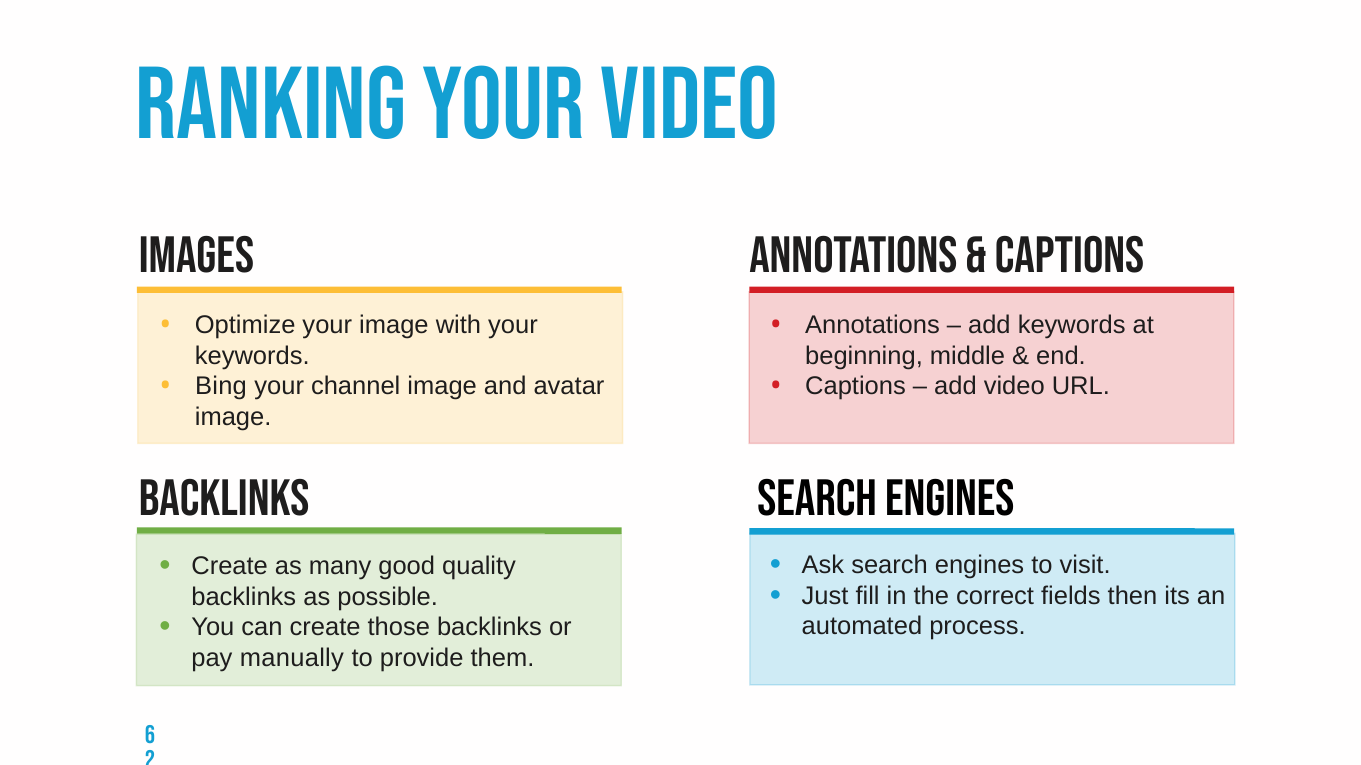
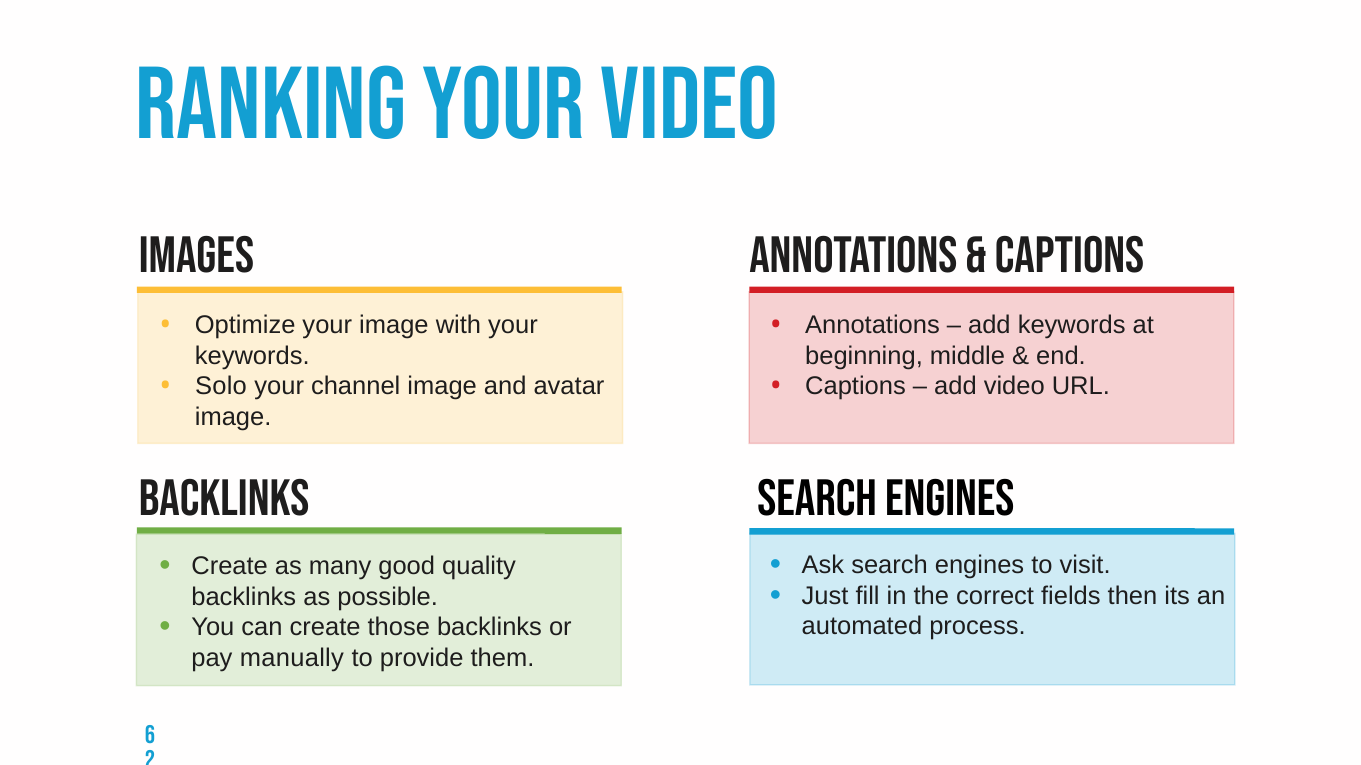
Bing: Bing -> Solo (221, 387)
